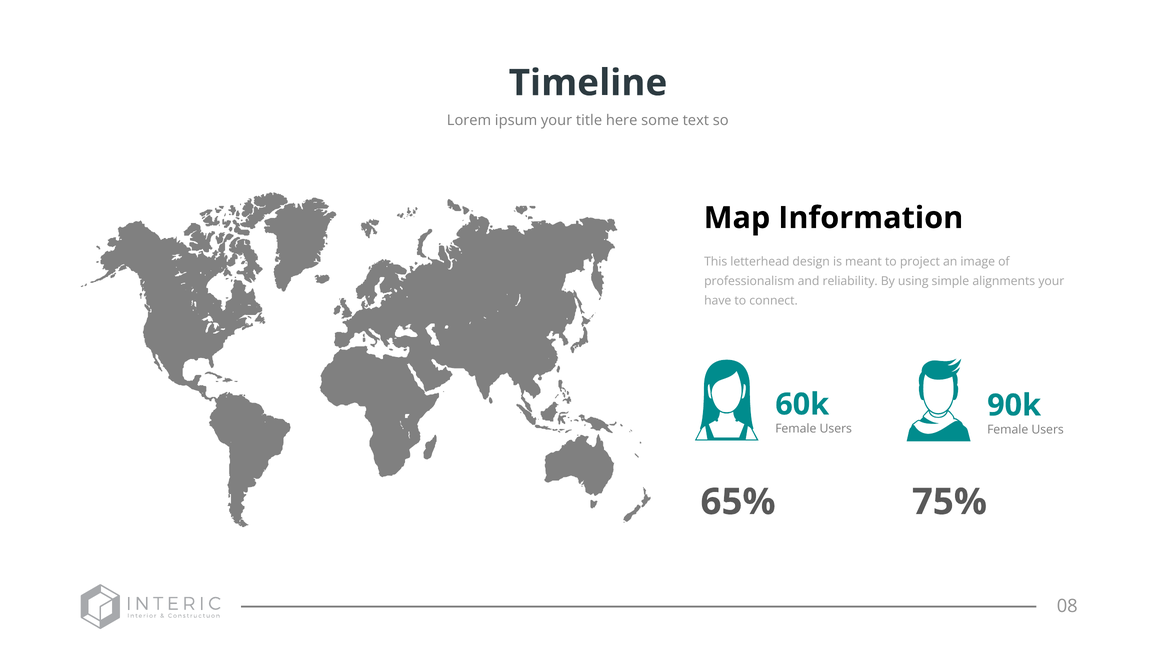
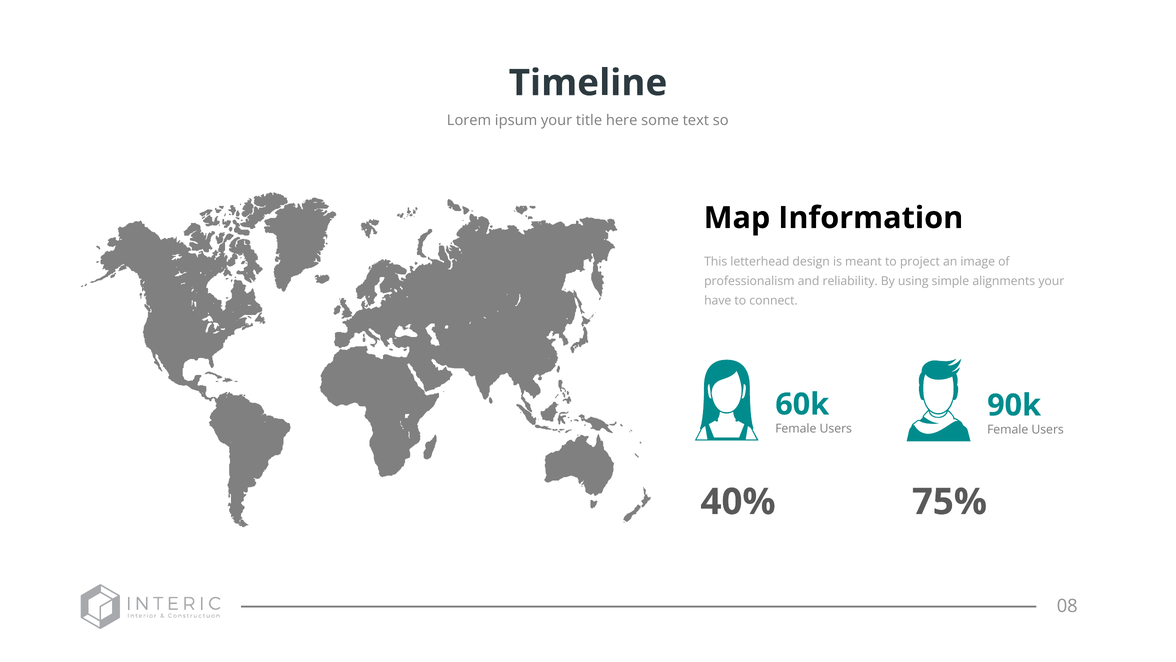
65%: 65% -> 40% (738, 502)
